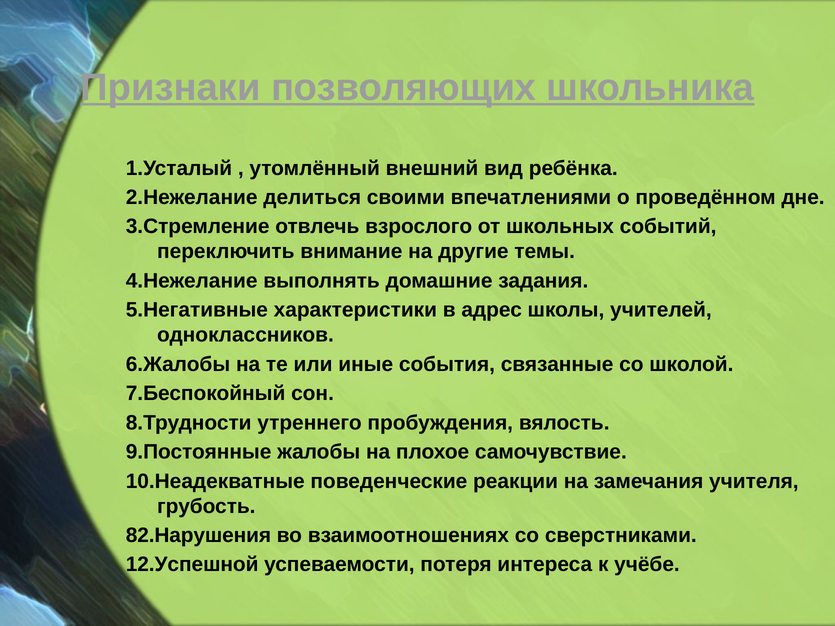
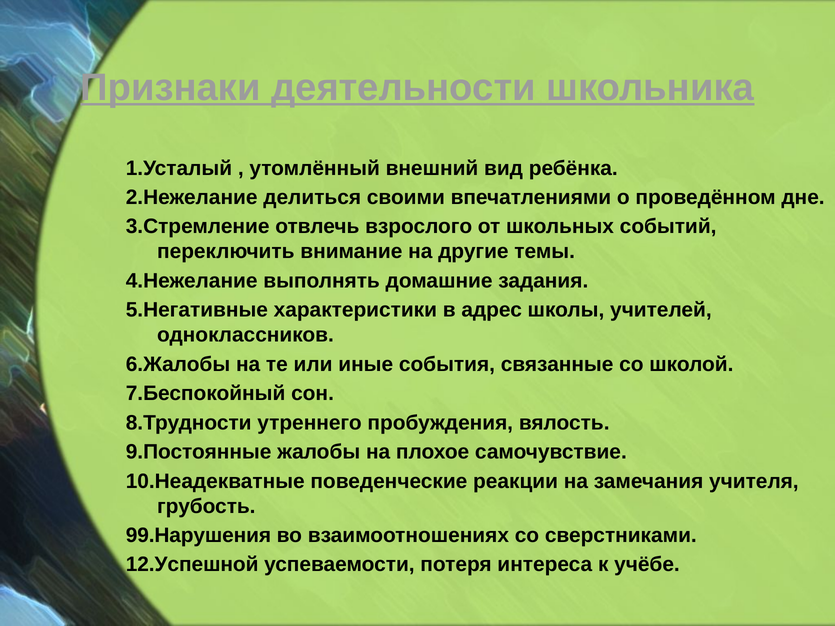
позволяющих: позволяющих -> деятельности (403, 88)
82.Нарушения: 82.Нарушения -> 99.Нарушения (198, 536)
